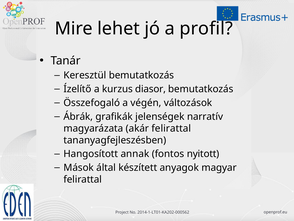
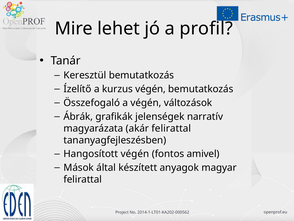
kurzus diasor: diasor -> végén (150, 89)
Hangosított annak: annak -> végén (135, 154)
nyitott: nyitott -> amivel (203, 154)
